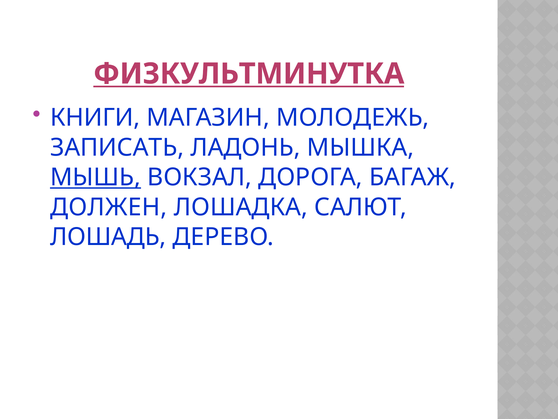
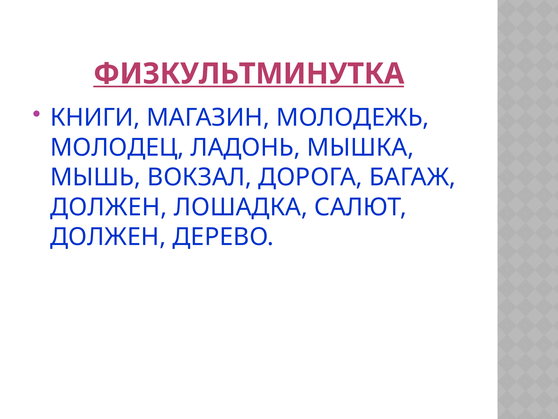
ЗАПИСАТЬ: ЗАПИСАТЬ -> МОЛОДЕЦ (117, 147)
МЫШЬ underline: present -> none (96, 177)
ЛОШАДЬ: ЛОШАДЬ -> ДОЛЖЕН (108, 237)
